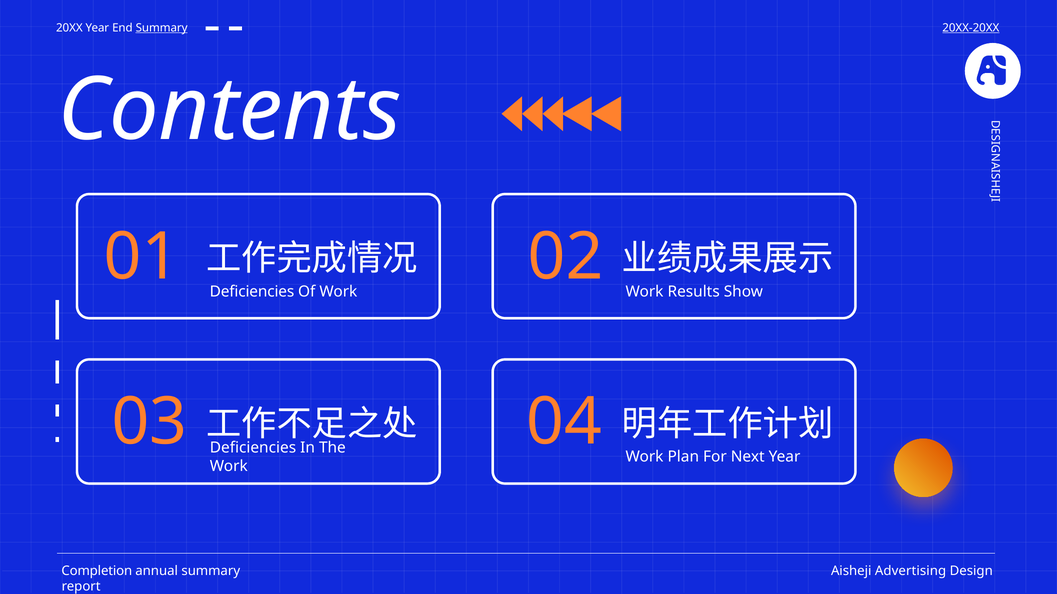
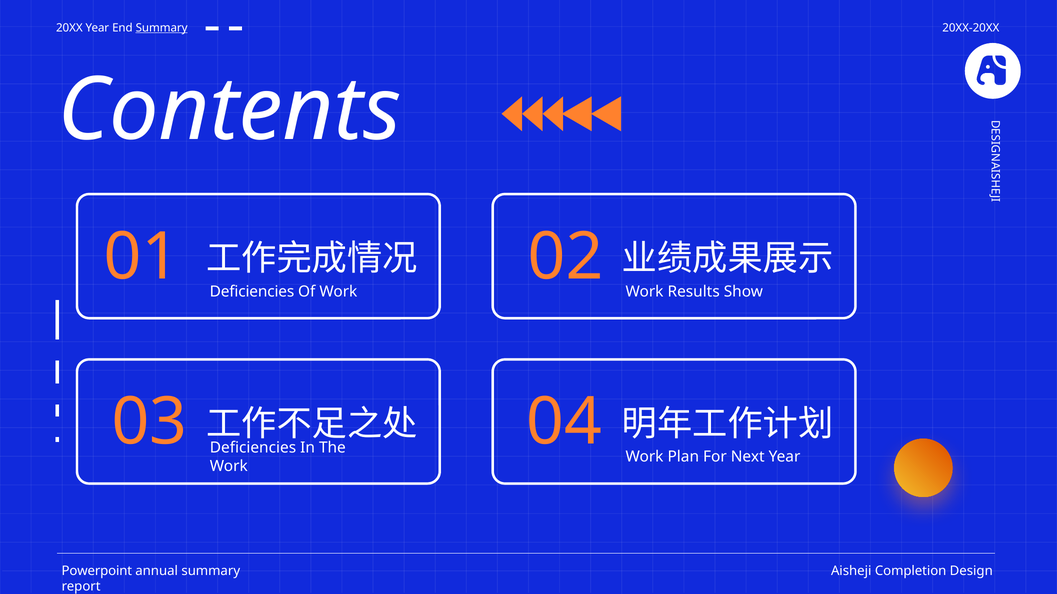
20XX-20XX underline: present -> none (971, 28)
Completion: Completion -> Powerpoint (97, 571)
Advertising: Advertising -> Completion (911, 571)
